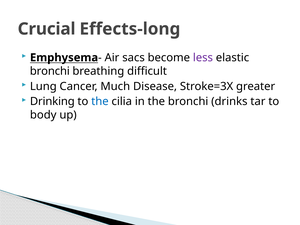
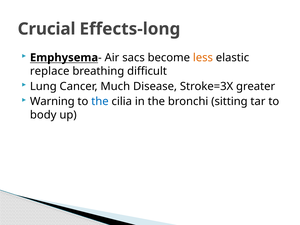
less colour: purple -> orange (203, 58)
bronchi: bronchi -> replace (50, 71)
Drinking: Drinking -> Warning (52, 101)
drinks: drinks -> sitting (229, 101)
